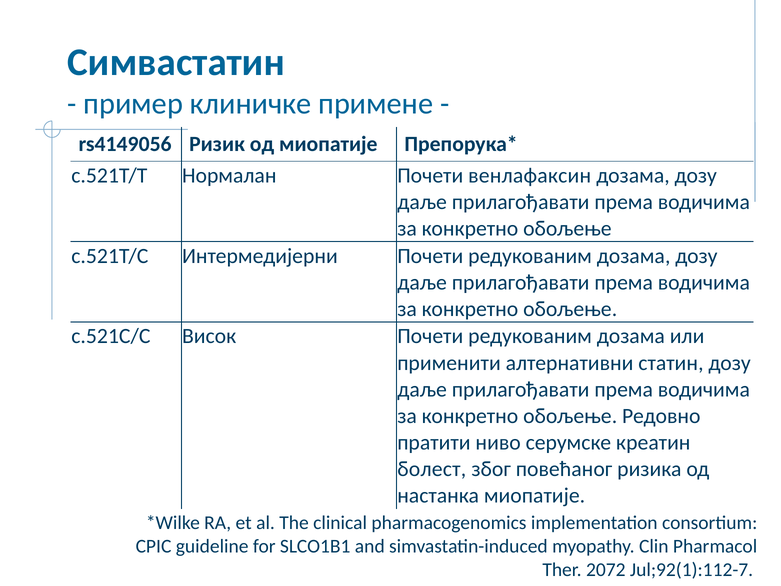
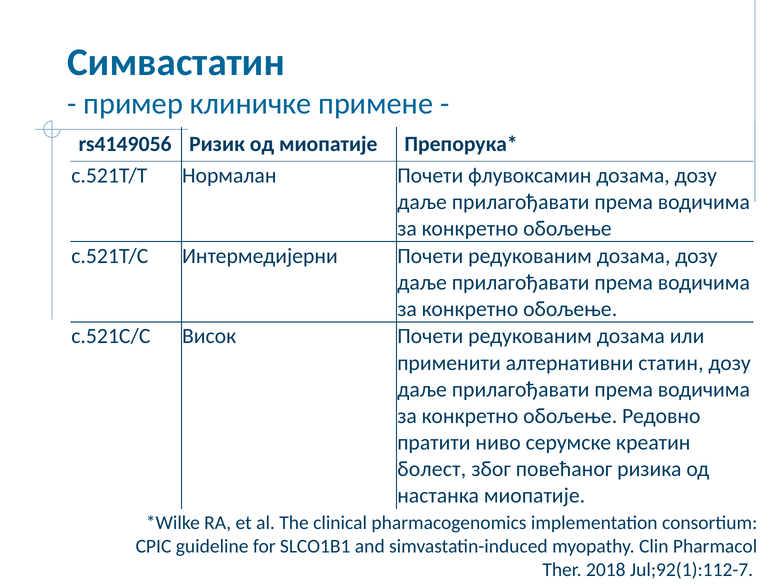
венлафаксин: венлафаксин -> флувоксамин (530, 175)
2072: 2072 -> 2018 (606, 570)
